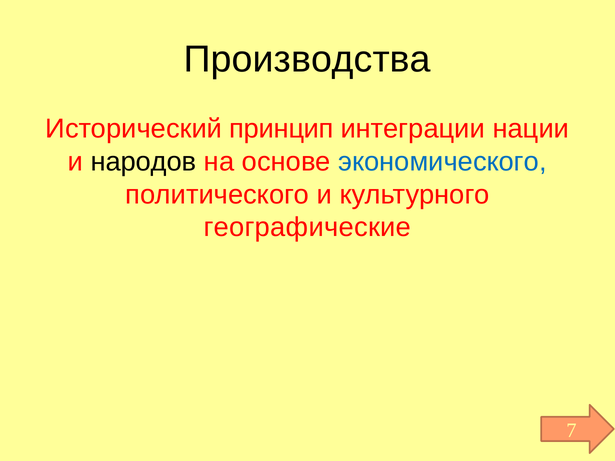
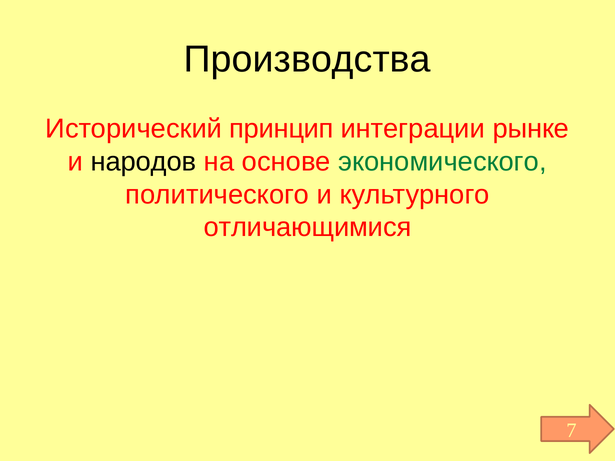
нации: нации -> рынке (531, 129)
экономического colour: blue -> green (442, 162)
географические: географические -> отличающимися (307, 227)
